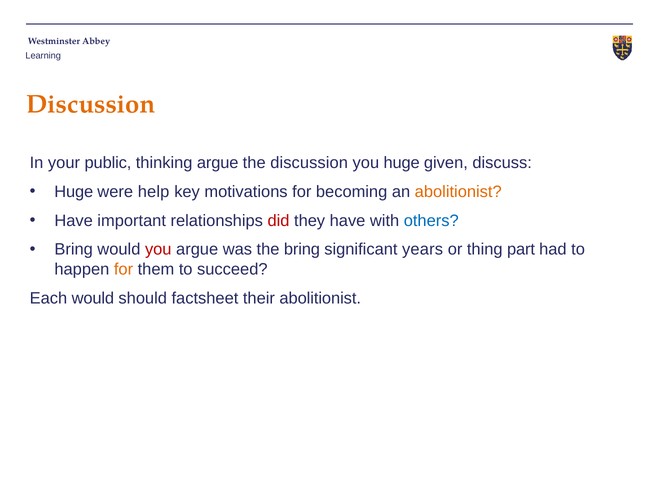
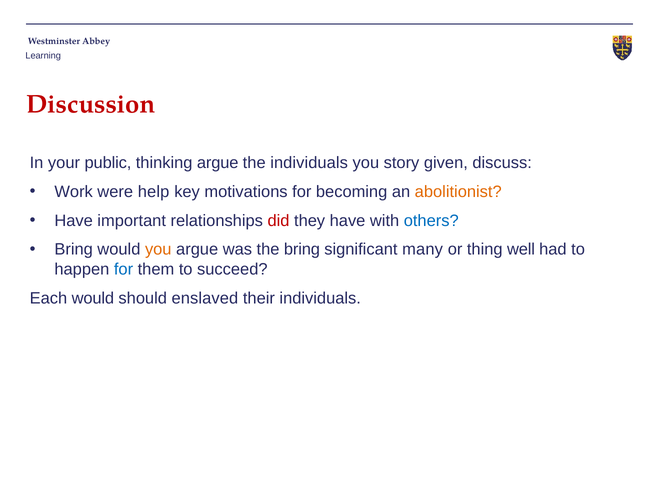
Discussion colour: orange -> red (91, 105)
the discussion: discussion -> individuals (309, 163)
you huge: huge -> story (402, 163)
Huge: Huge -> Work (74, 192)
you colour: red -> orange (158, 250)
years: years -> many (423, 250)
part: part -> well (521, 250)
for colour: orange -> blue (124, 269)
factsheet: factsheet -> enslaved (205, 298)
their abolitionist: abolitionist -> individuals (320, 298)
